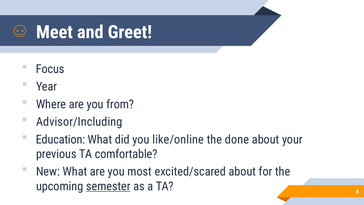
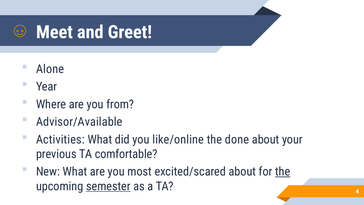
Focus: Focus -> Alone (50, 69)
Advisor/Including: Advisor/Including -> Advisor/Available (79, 122)
Education: Education -> Activities (60, 139)
the underline: none -> present (283, 171)
